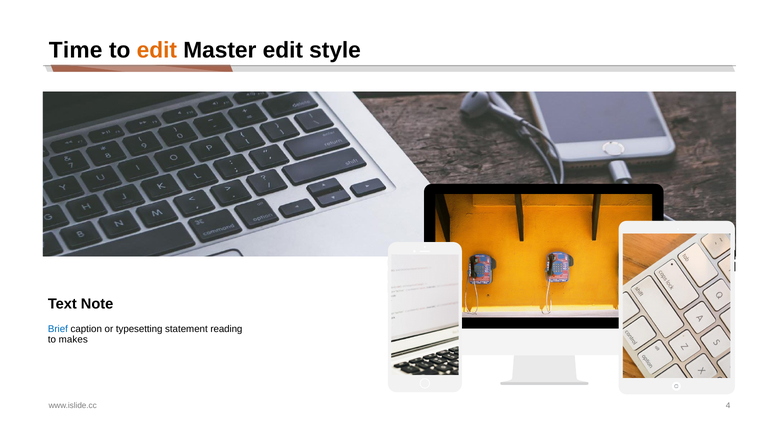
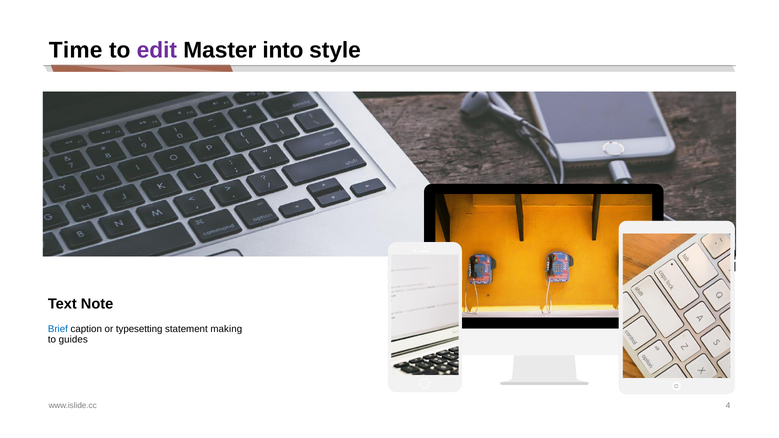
edit colour: orange -> purple (157, 50)
Master edit: edit -> into (283, 50)
reading: reading -> making (226, 329)
makes: makes -> guides (73, 340)
